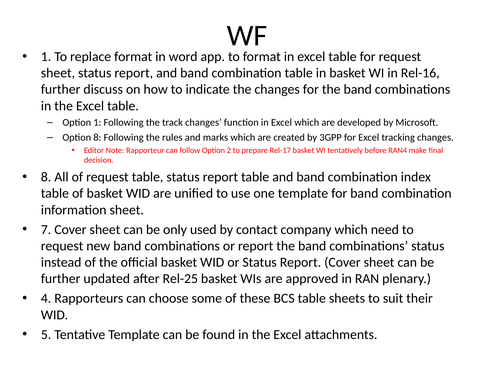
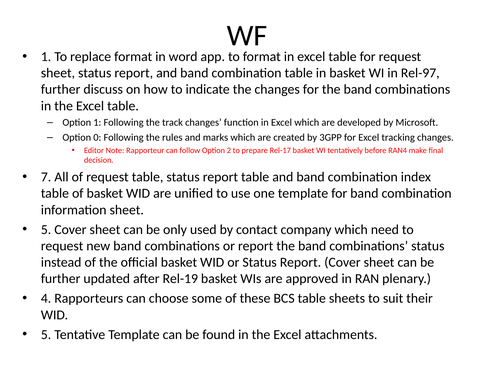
Rel-16: Rel-16 -> Rel-97 (420, 73)
Option 8: 8 -> 0 (97, 138)
8: 8 -> 7 (46, 177)
7: 7 -> 5 (46, 230)
Rel-25: Rel-25 -> Rel-19 (180, 279)
